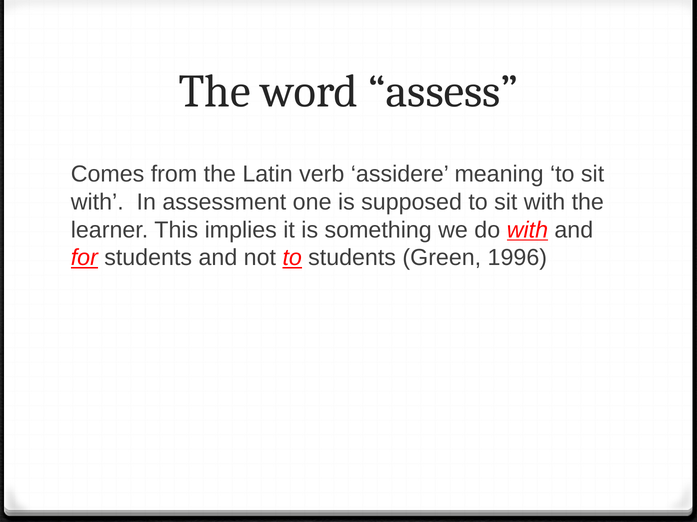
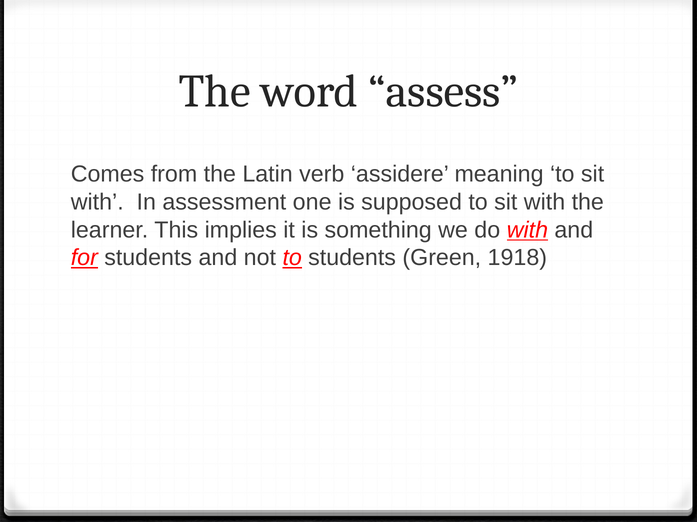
1996: 1996 -> 1918 (517, 258)
